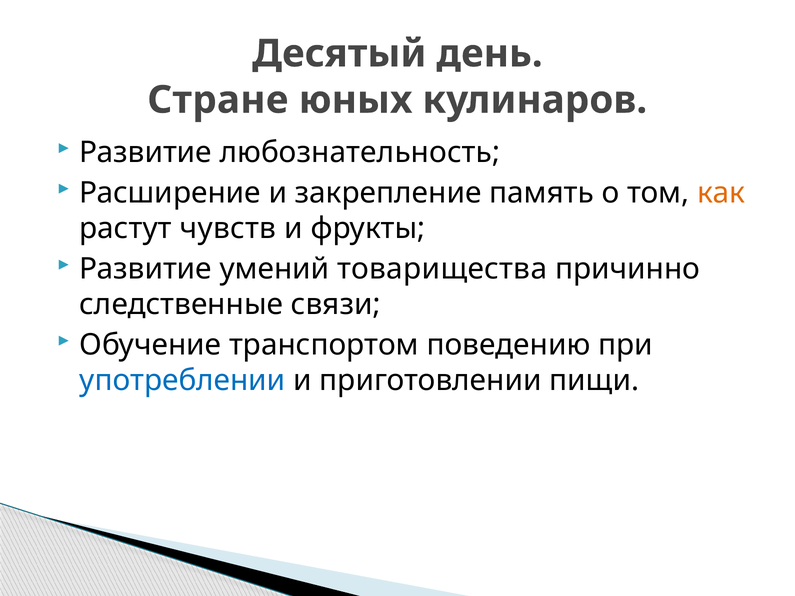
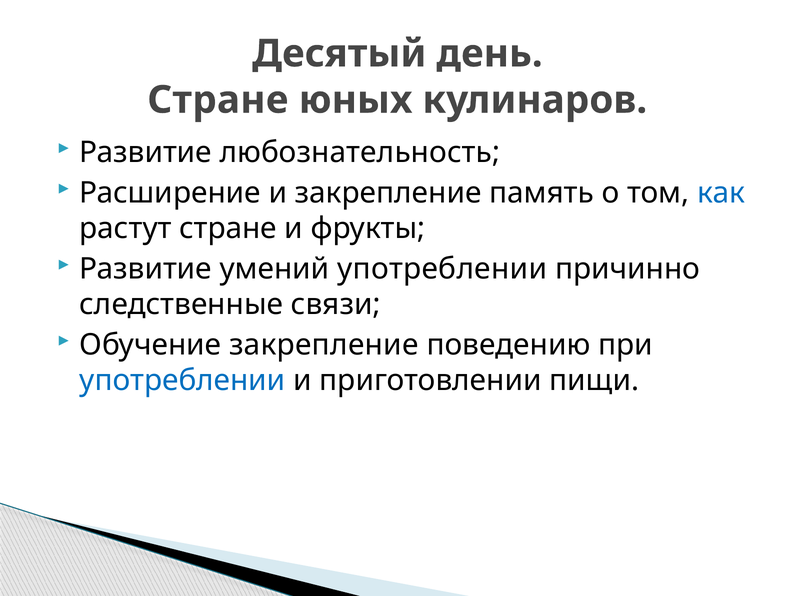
как colour: orange -> blue (721, 193)
растут чувств: чувств -> стране (228, 229)
умений товарищества: товарищества -> употреблении (442, 269)
Обучение транспортом: транспортом -> закрепление (324, 345)
